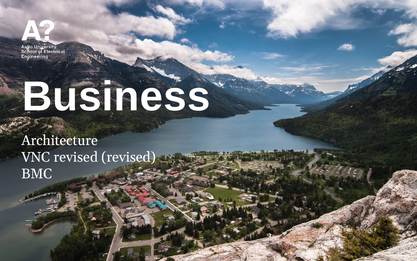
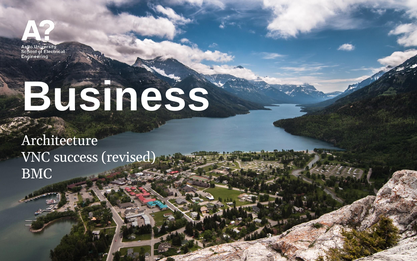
VNC revised: revised -> success (76, 157)
